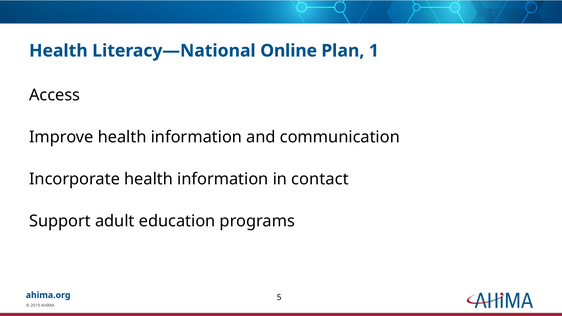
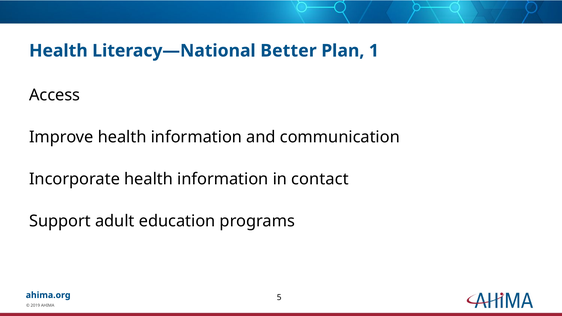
Online: Online -> Better (288, 51)
